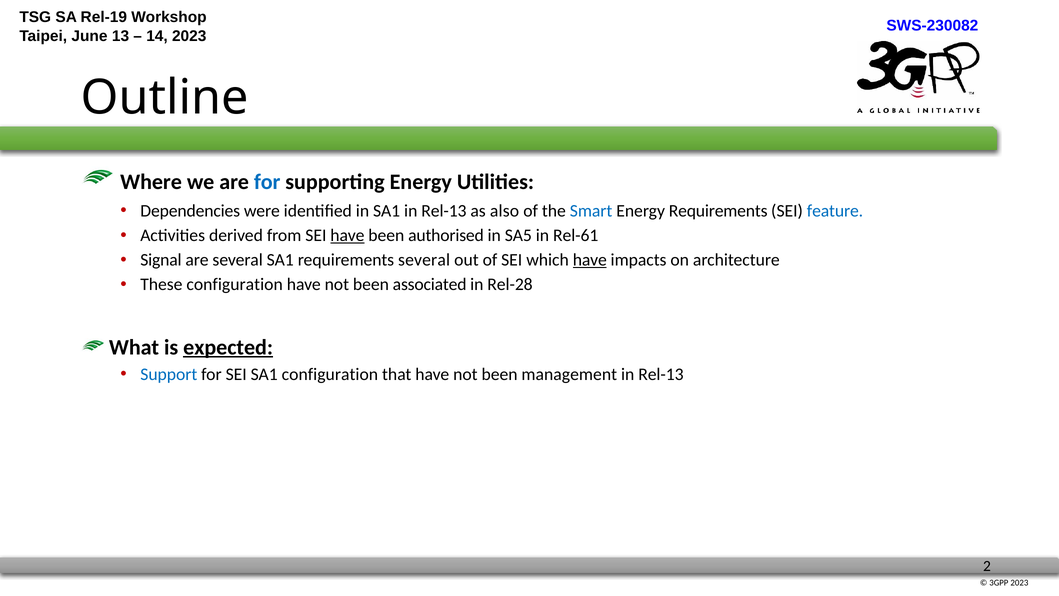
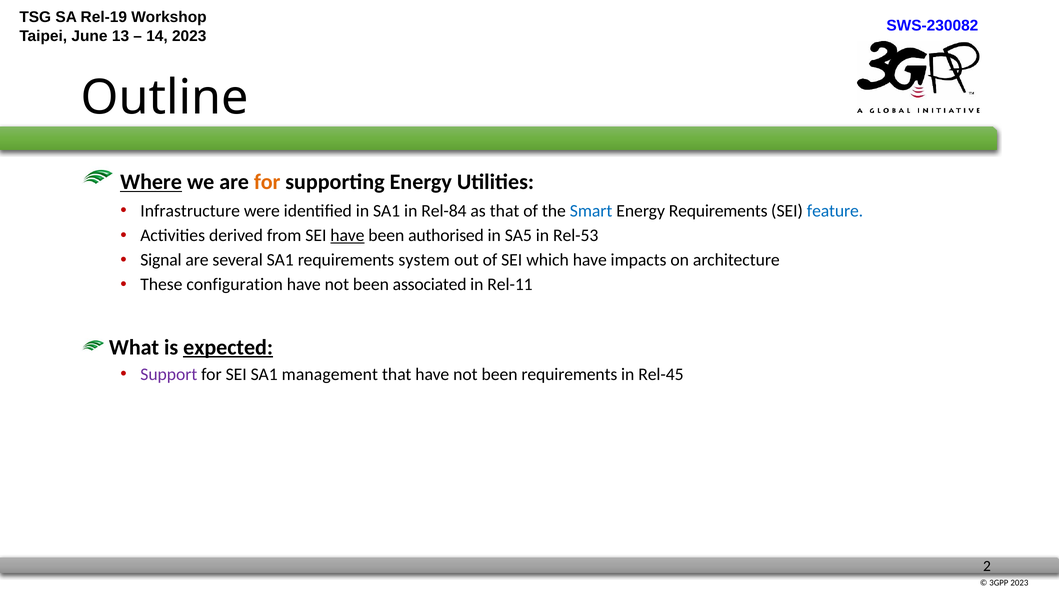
Where underline: none -> present (151, 182)
for colour: blue -> orange (267, 182)
Dependencies: Dependencies -> Infrastructure (190, 211)
SA1 in Rel-13: Rel-13 -> Rel-84 (444, 211)
as also: also -> that (505, 211)
Rel-61: Rel-61 -> Rel-53 (576, 235)
requirements several: several -> system (424, 260)
have underline: present -> none (590, 260)
Rel-28: Rel-28 -> Rel-11 (510, 284)
Support colour: blue -> purple (169, 374)
SA1 configuration: configuration -> management (330, 374)
been management: management -> requirements (569, 374)
Rel-13: Rel-13 -> Rel-45 (661, 374)
